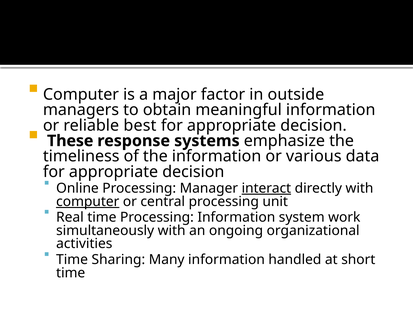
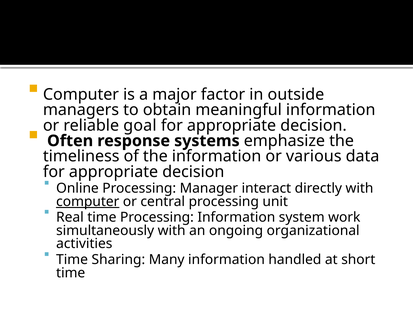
best: best -> goal (140, 125)
These: These -> Often (70, 141)
interact underline: present -> none (266, 188)
